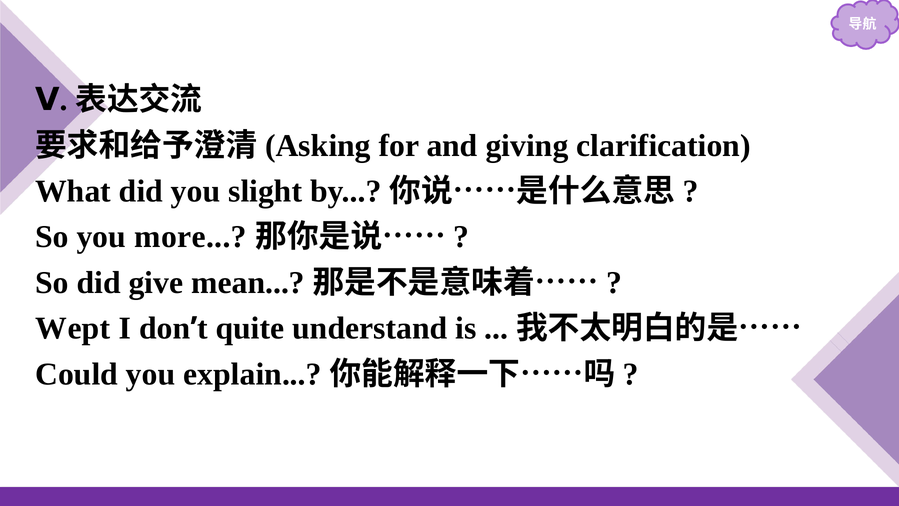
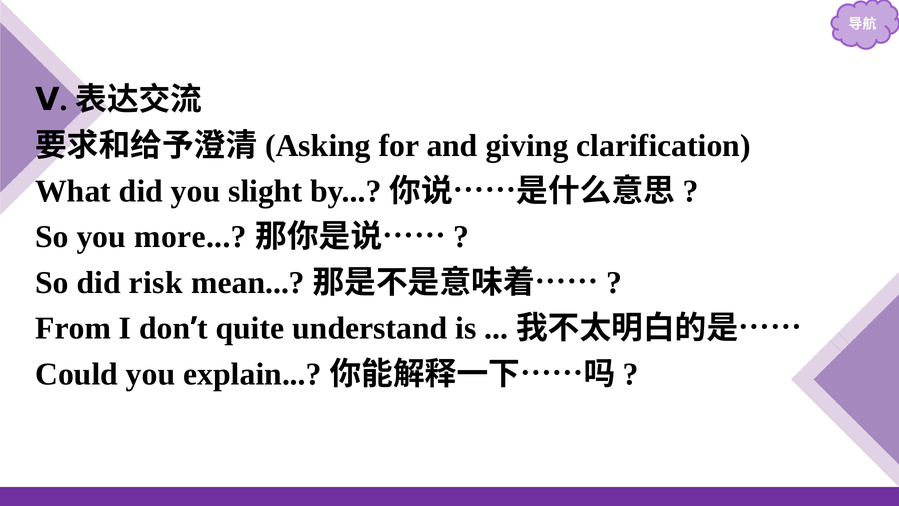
give: give -> risk (156, 282)
Wept: Wept -> From (73, 328)
